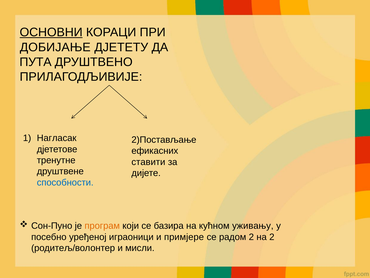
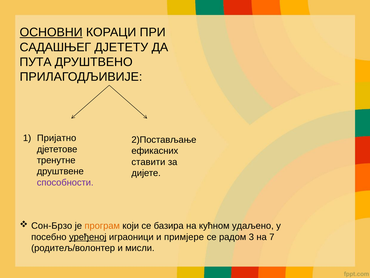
ДОБИЈАЊЕ: ДОБИЈАЊЕ -> САДАШЊЕГ (55, 47)
Нагласак: Нагласак -> Пријатно (57, 138)
способности colour: blue -> purple (65, 182)
Сон-Пуно: Сон-Пуно -> Сон-Брзо (52, 225)
уживању: уживању -> удаљено (253, 225)
уређеној underline: none -> present (88, 237)
радом 2: 2 -> 3 (251, 237)
на 2: 2 -> 7 (272, 237)
